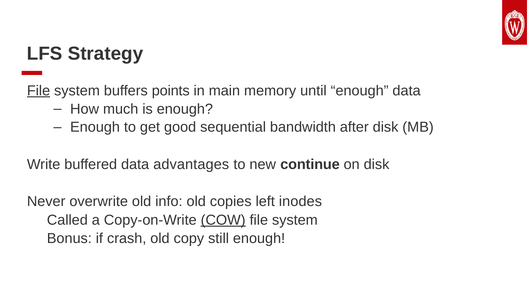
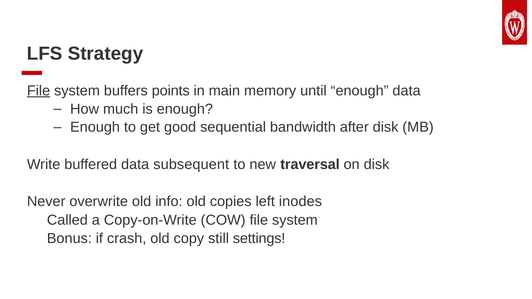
advantages: advantages -> subsequent (191, 164)
continue: continue -> traversal (310, 164)
COW underline: present -> none (223, 220)
still enough: enough -> settings (259, 239)
